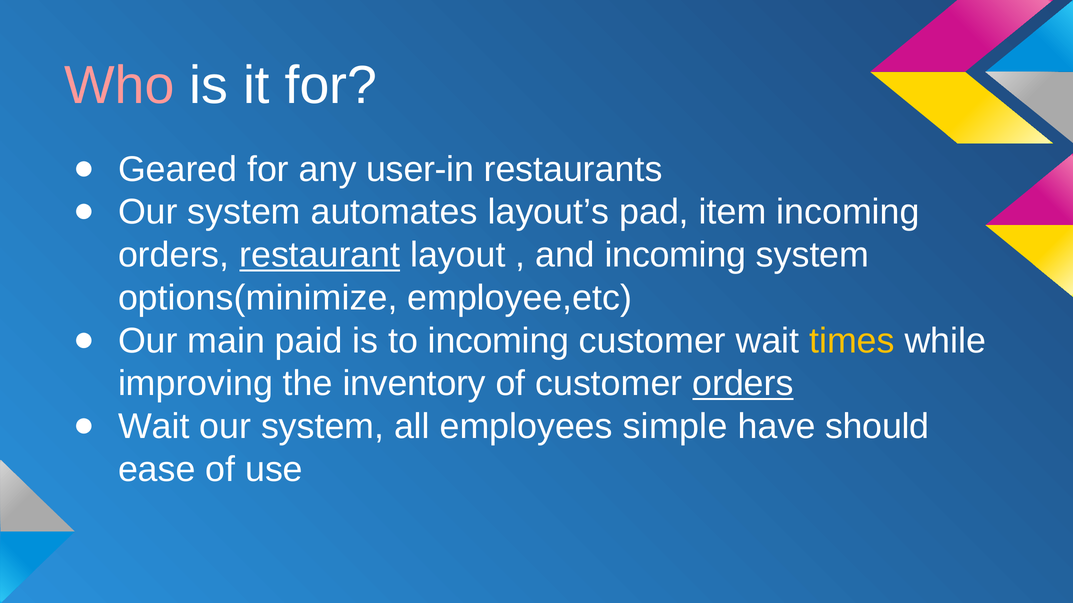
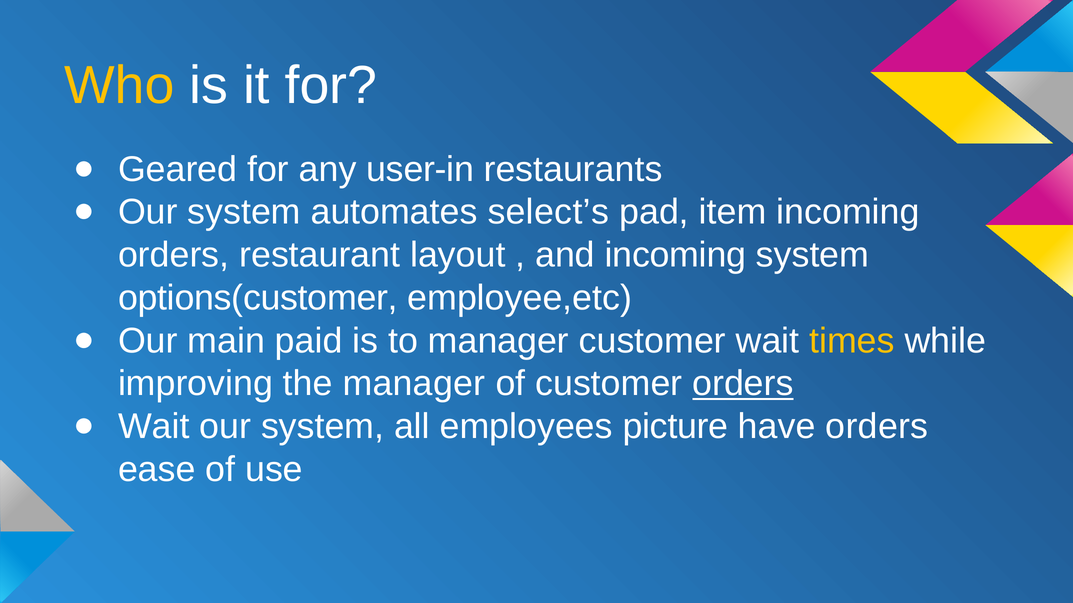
Who colour: pink -> yellow (120, 86)
layout’s: layout’s -> select’s (548, 212)
restaurant underline: present -> none (320, 255)
options(minimize: options(minimize -> options(customer (258, 298)
to incoming: incoming -> manager (498, 341)
the inventory: inventory -> manager (414, 384)
simple: simple -> picture (675, 427)
have should: should -> orders (877, 427)
